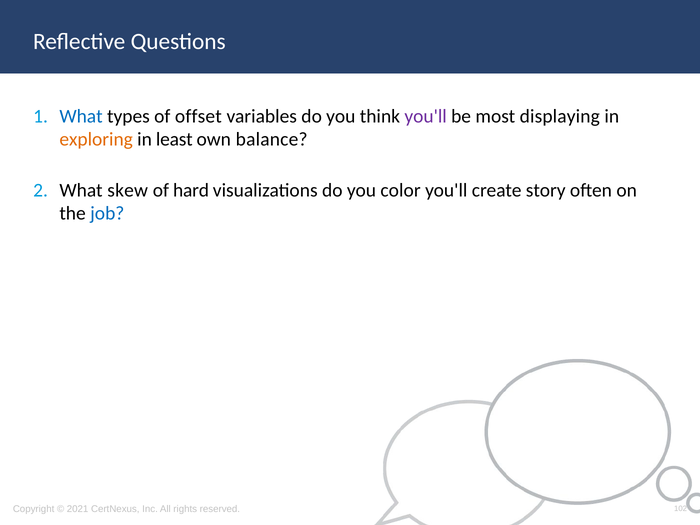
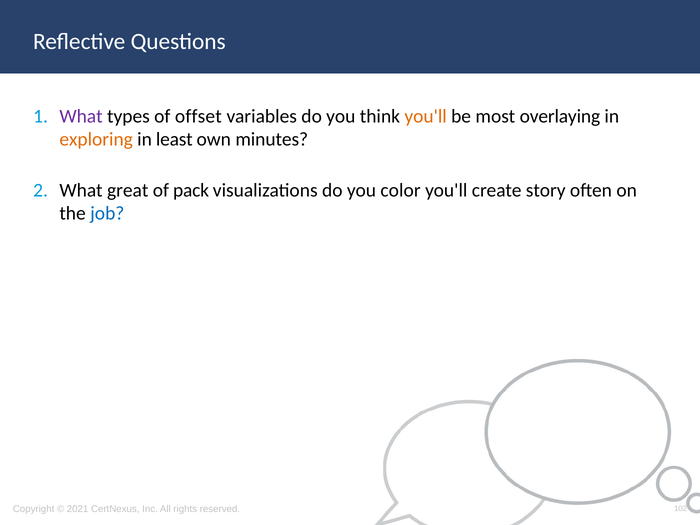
What colour: blue -> purple (81, 116)
you'll colour: purple -> orange (426, 116)
displaying: displaying -> overlaying (560, 116)
balance: balance -> minutes (272, 140)
skew: skew -> great (128, 190)
hard: hard -> pack (191, 190)
